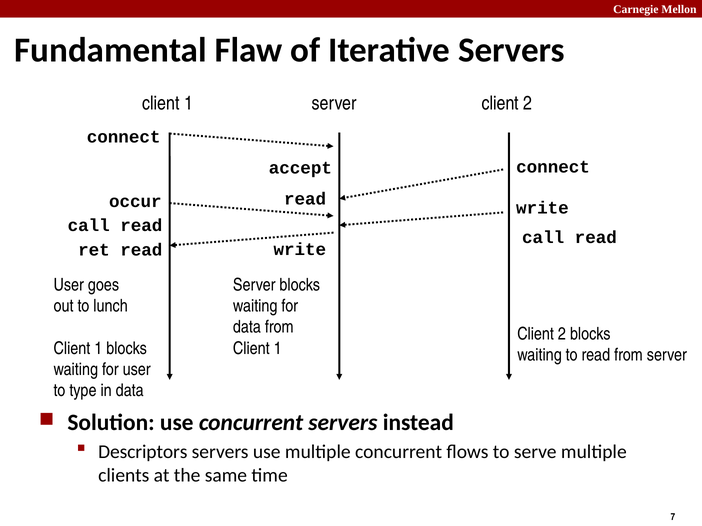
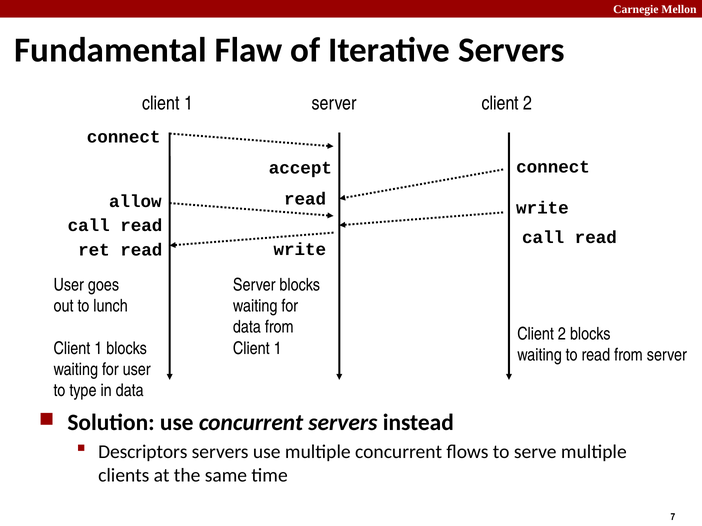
occur: occur -> allow (135, 202)
